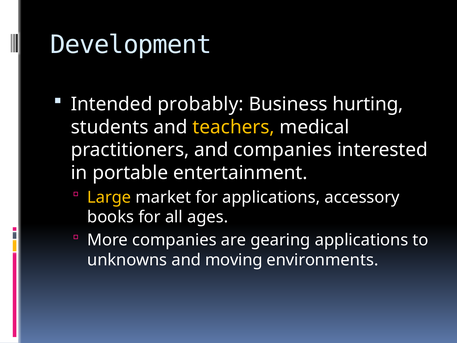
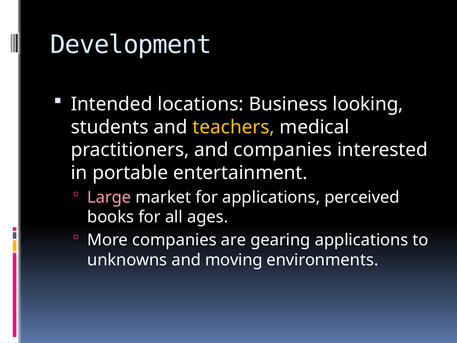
probably: probably -> locations (201, 104)
hurting: hurting -> looking (368, 104)
Large colour: yellow -> pink (109, 197)
accessory: accessory -> perceived (362, 197)
